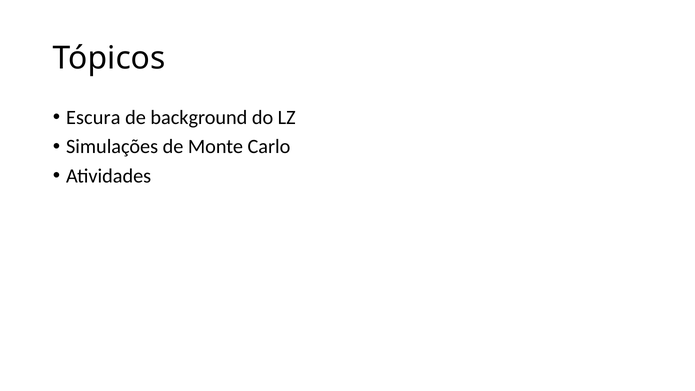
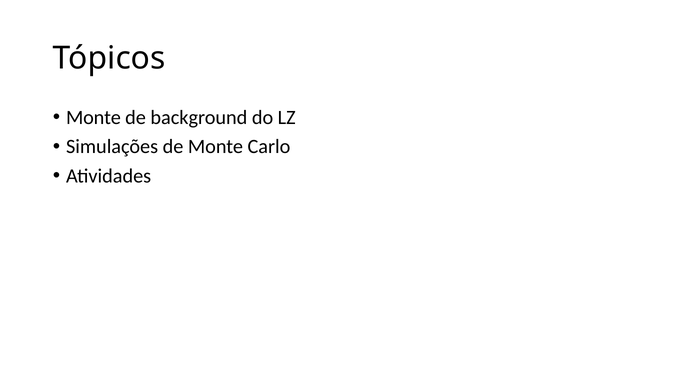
Escura: Escura -> Monte (93, 118)
